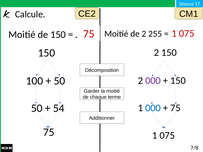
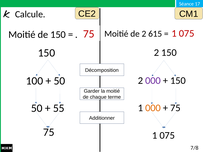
255: 255 -> 615 (155, 34)
54: 54 -> 55 (59, 108)
000 colour: blue -> orange (153, 108)
